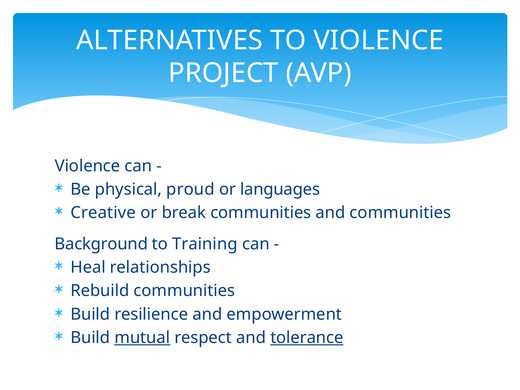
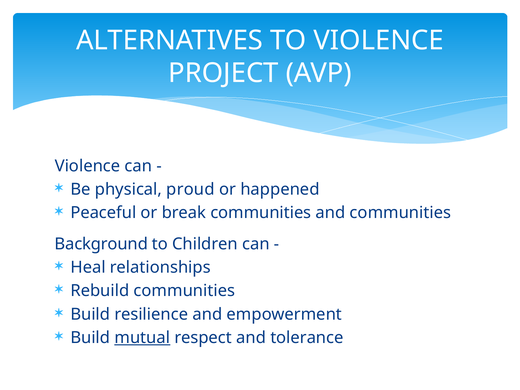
languages: languages -> happened (280, 189)
Creative: Creative -> Peaceful (103, 213)
Training: Training -> Children (205, 244)
tolerance underline: present -> none (307, 338)
